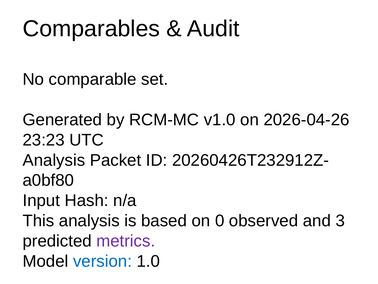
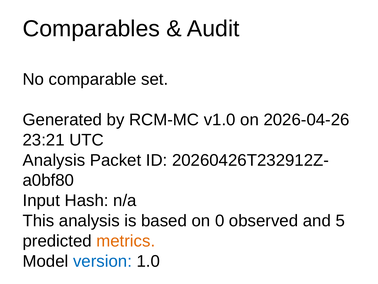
23:23: 23:23 -> 23:21 (44, 140)
3: 3 -> 5 (340, 220)
metrics colour: purple -> orange (126, 241)
